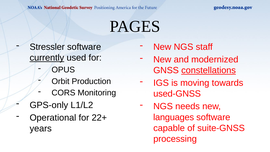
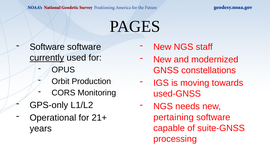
Stressler: Stressler -> Software (47, 47)
constellations underline: present -> none (209, 70)
22+: 22+ -> 21+ (99, 118)
languages: languages -> pertaining (174, 117)
